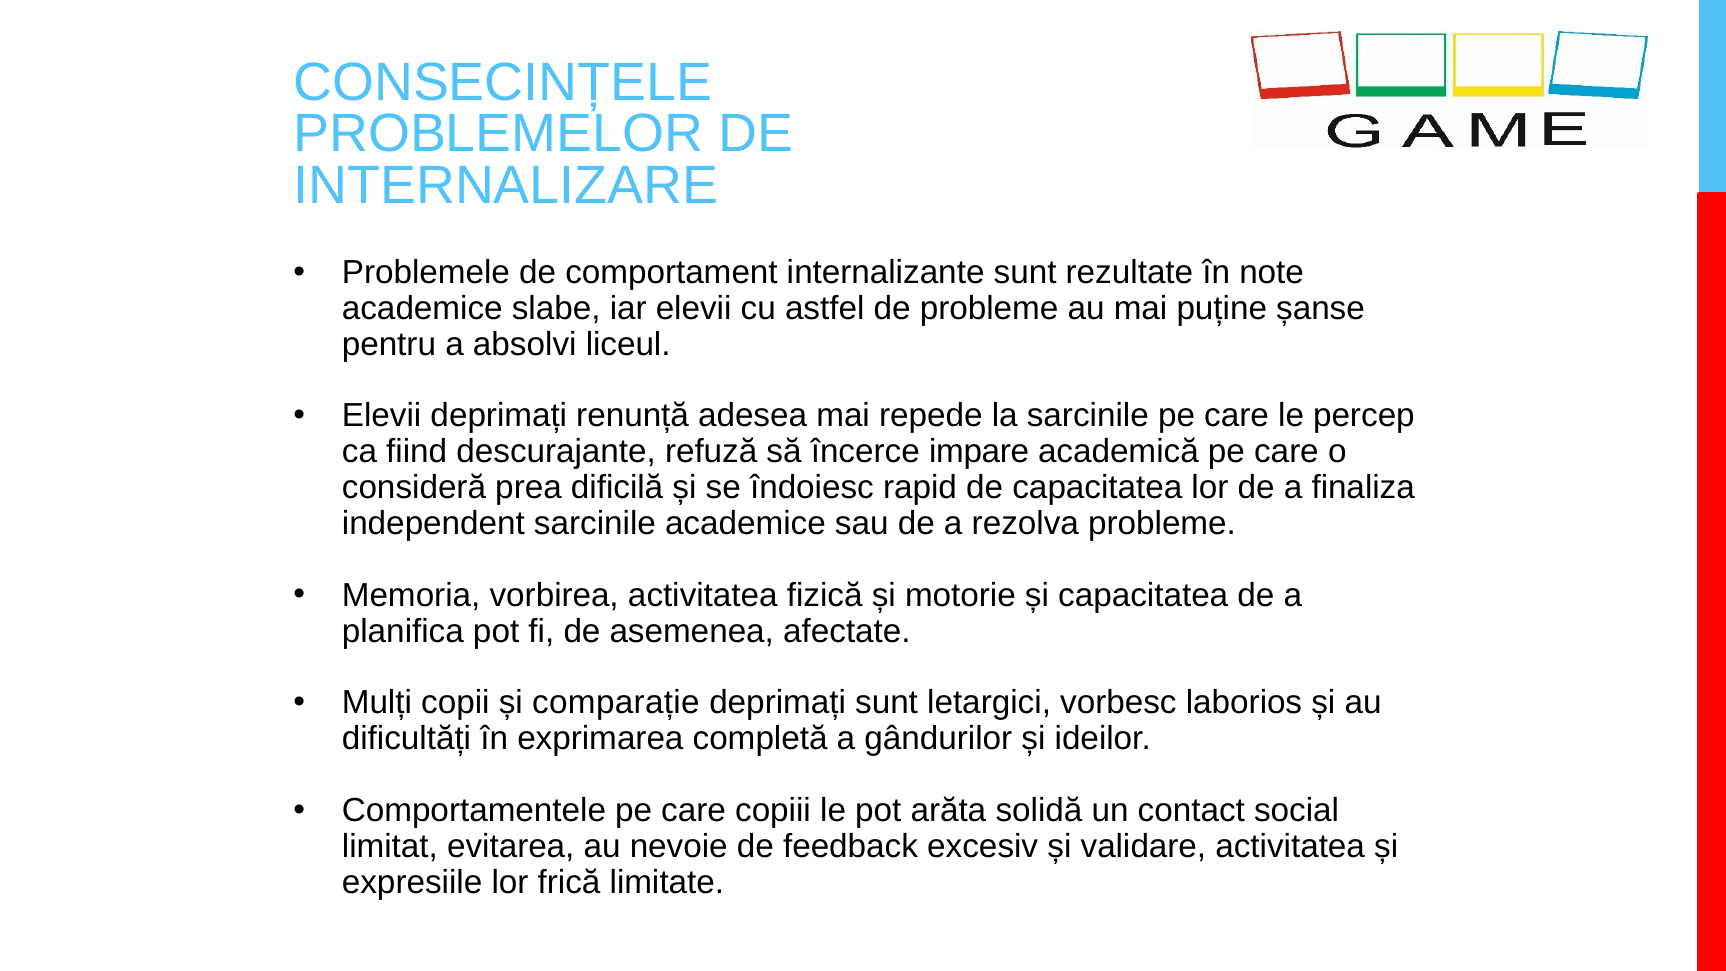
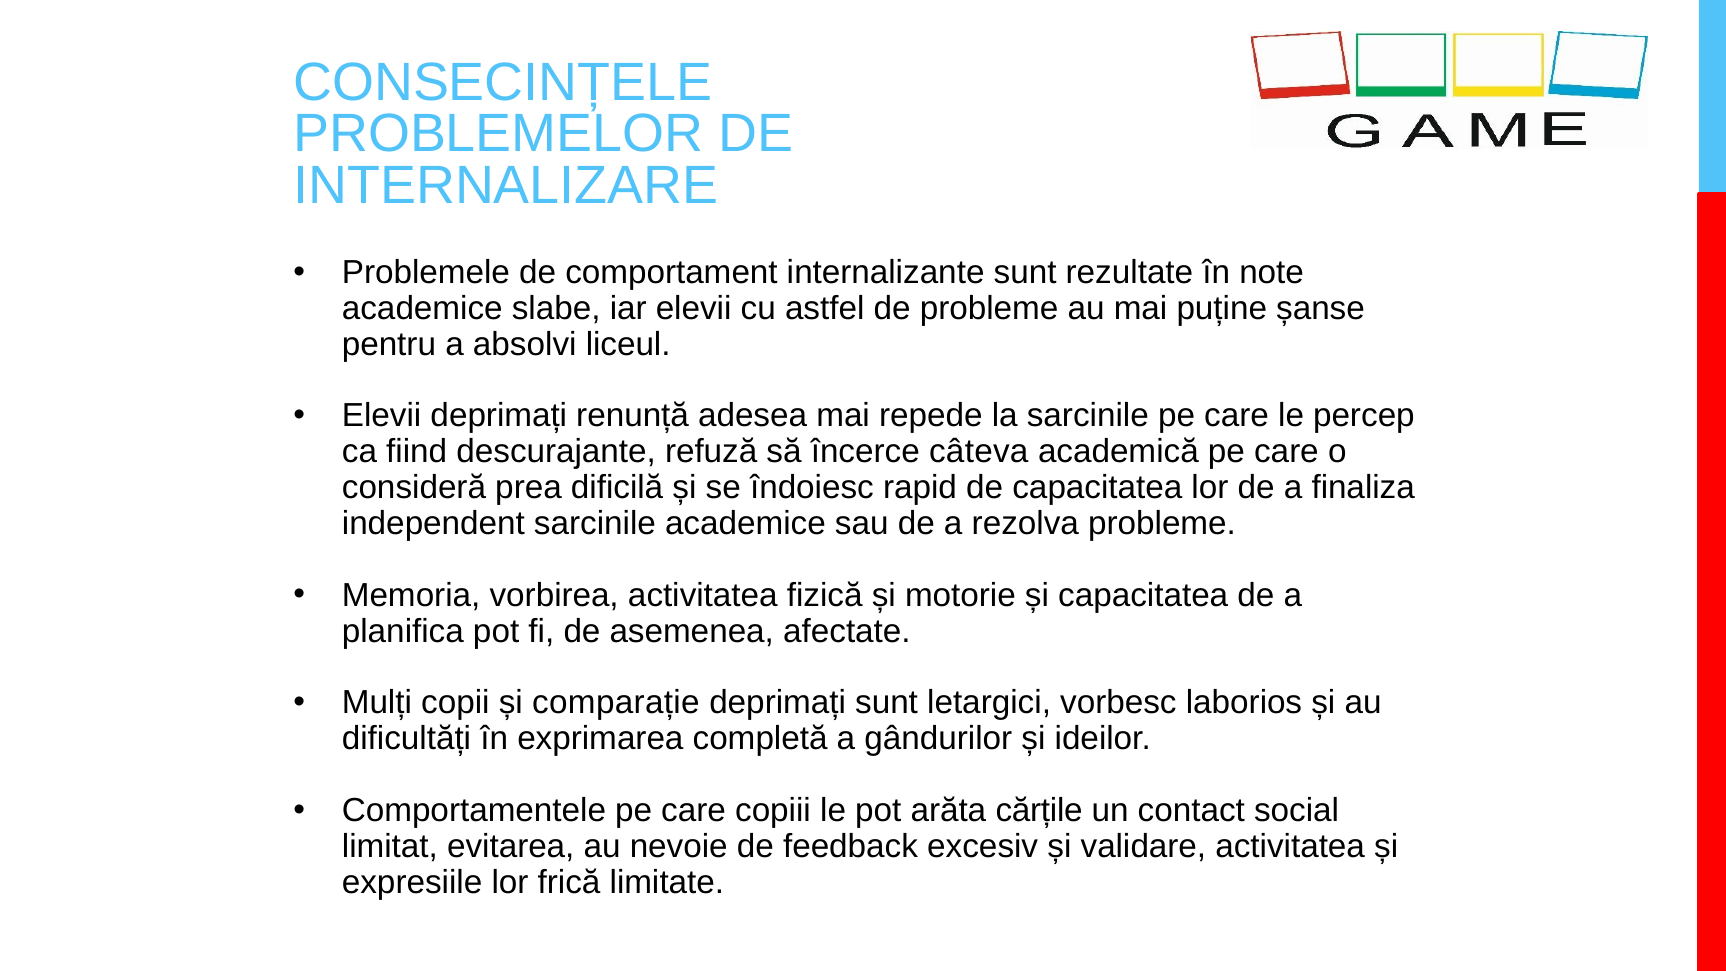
impare: impare -> câteva (979, 452)
solidă: solidă -> cărțile (1039, 810)
